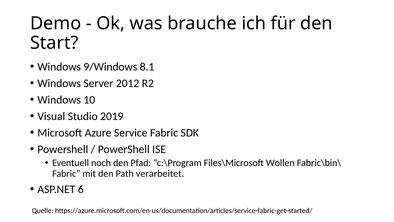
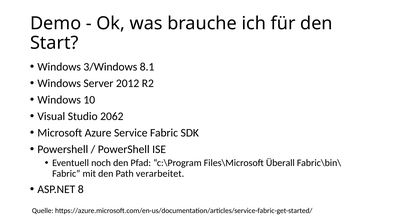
9/Windows: 9/Windows -> 3/Windows (110, 67)
2019: 2019 -> 2062 (112, 116)
Wollen: Wollen -> Überall (280, 163)
6: 6 -> 8 (81, 189)
